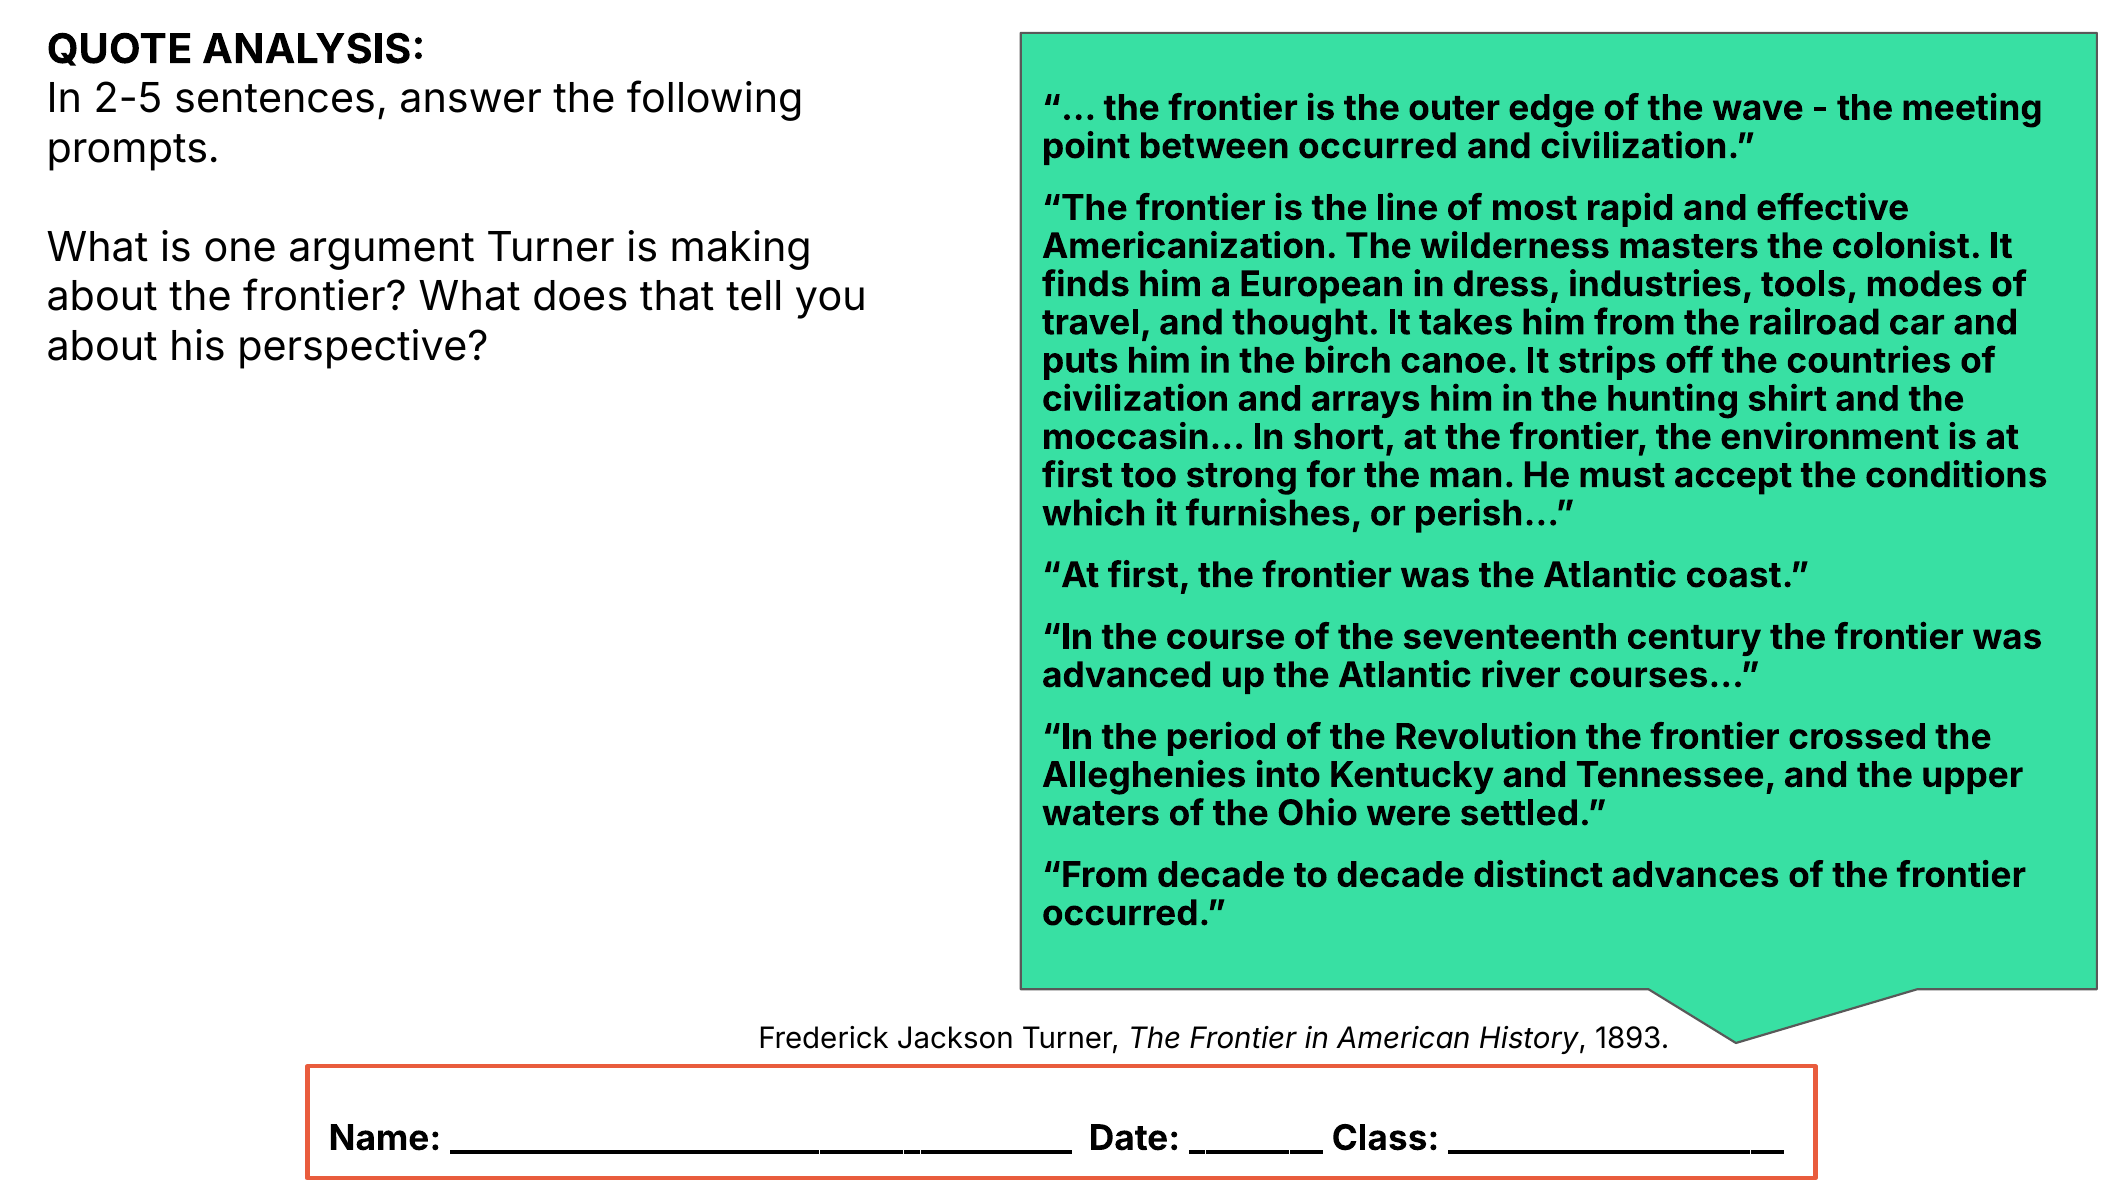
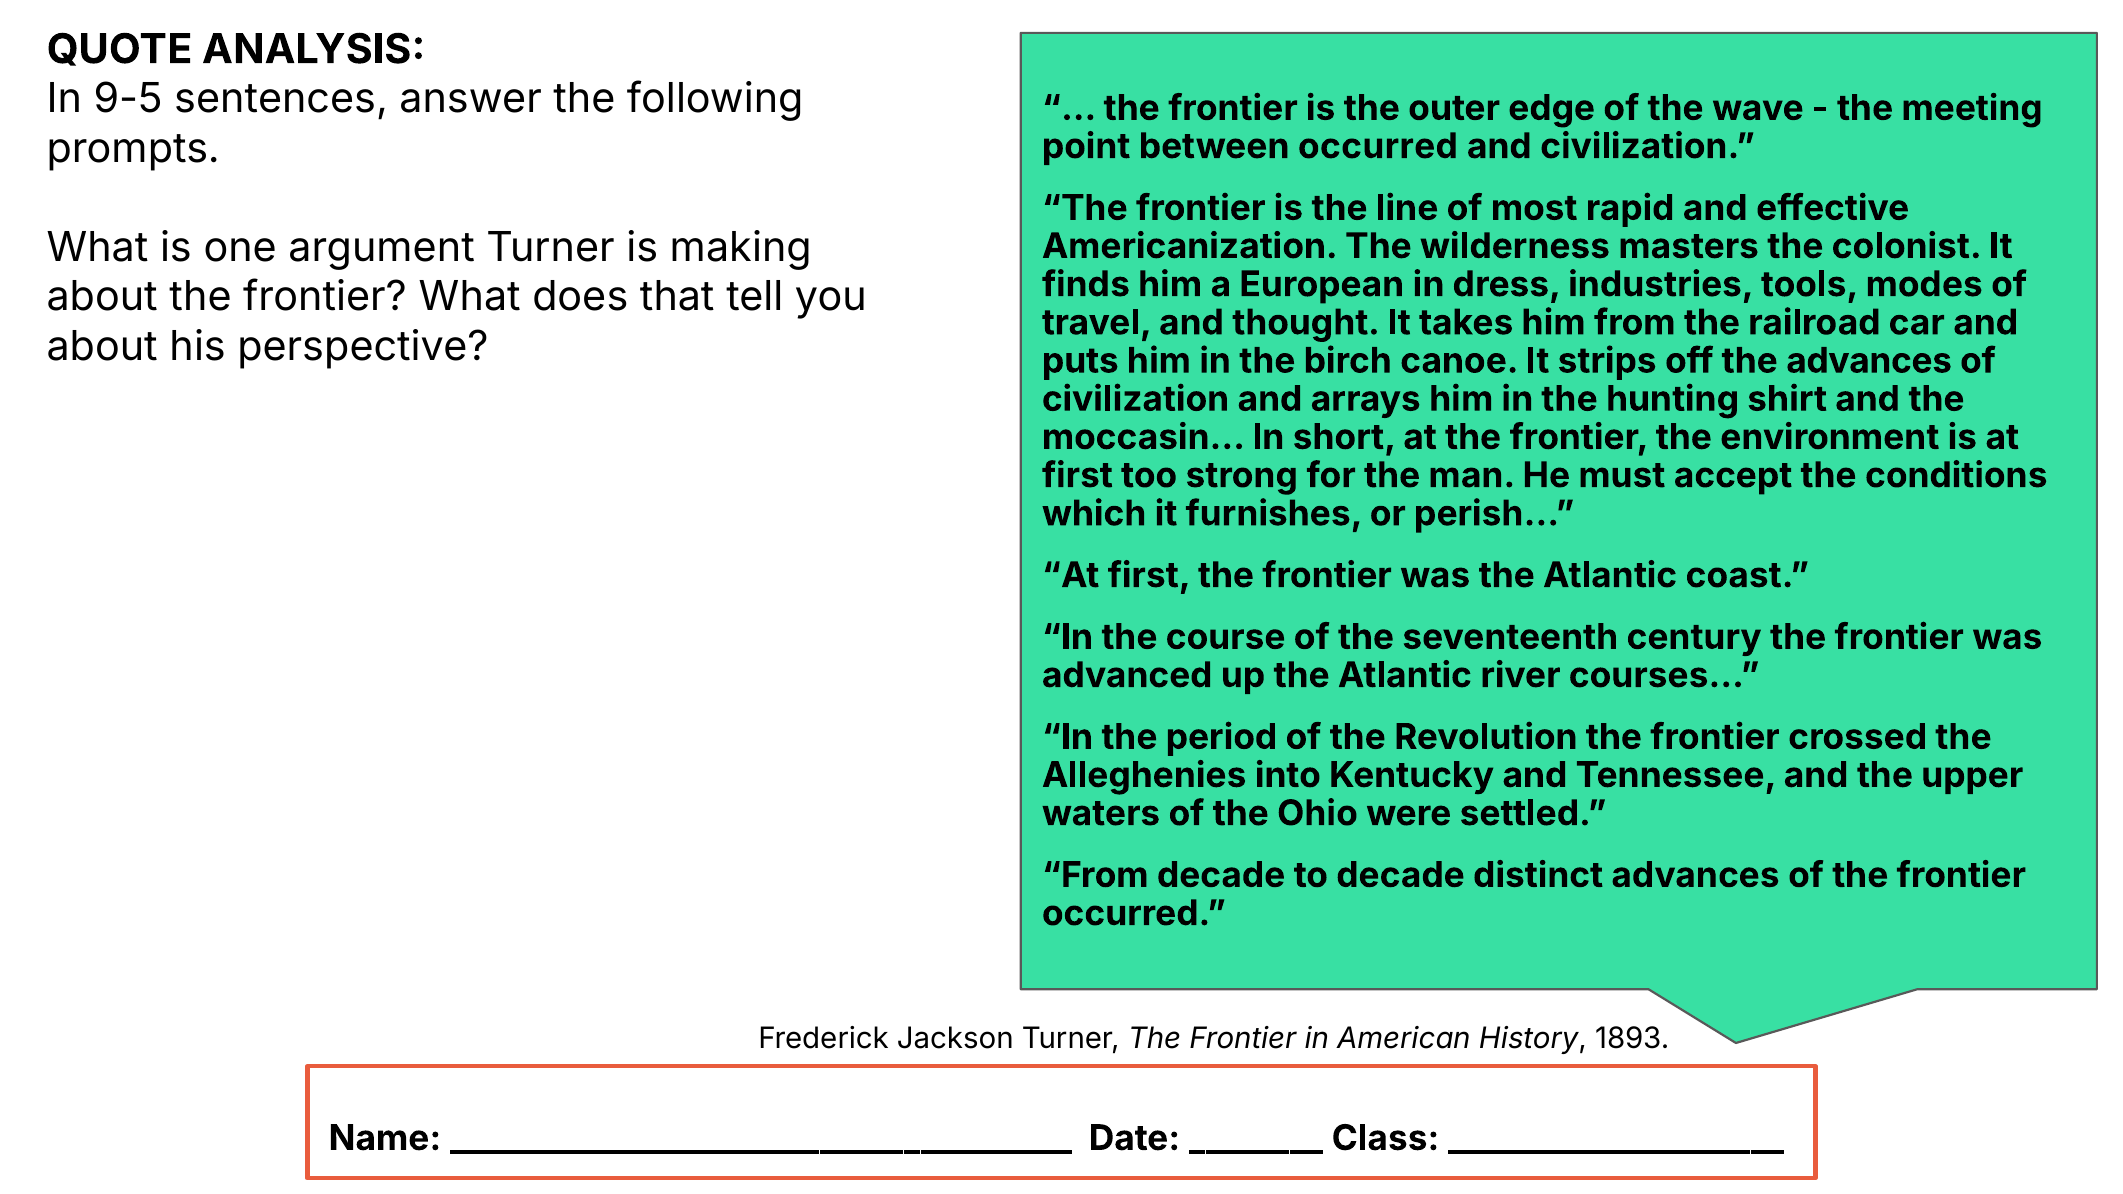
2-5: 2-5 -> 9-5 (128, 99)
the countries: countries -> advances (1869, 361)
